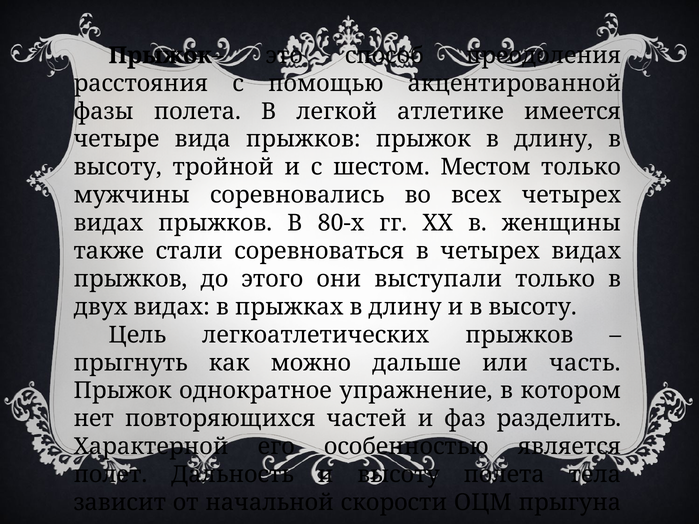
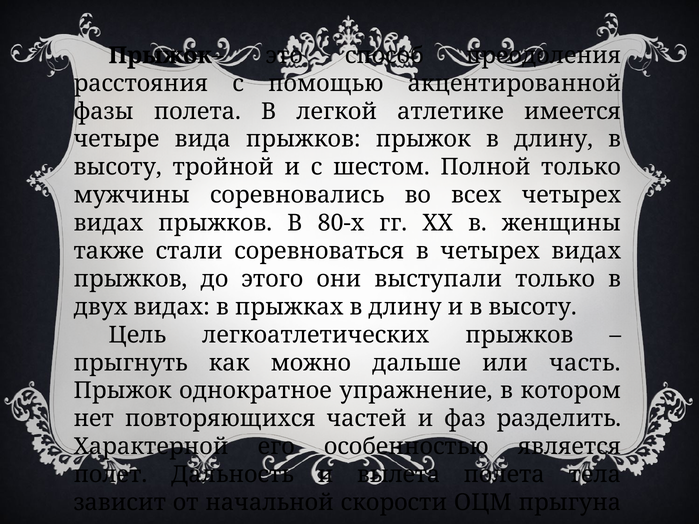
Местом: Местом -> Полной (485, 167)
и высоту: высоту -> вылета (399, 475)
